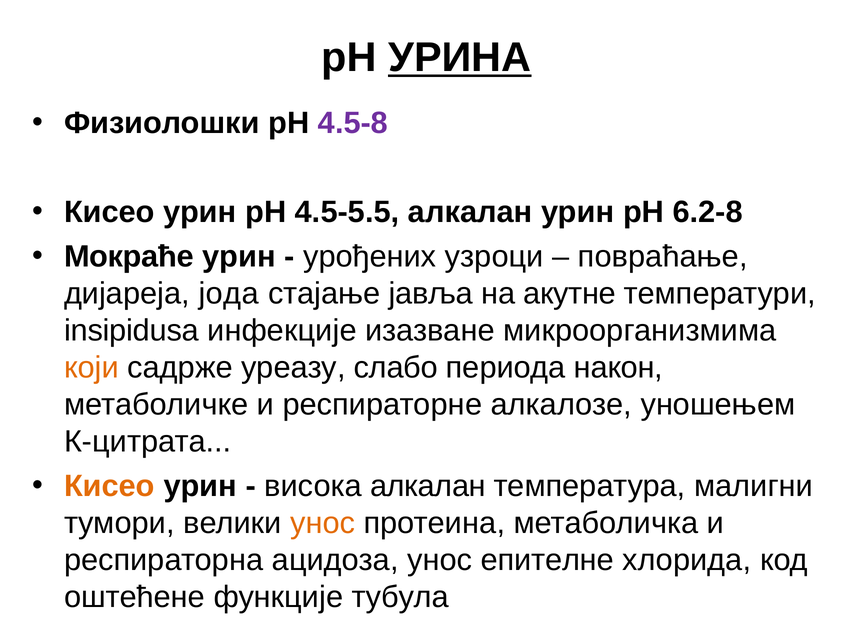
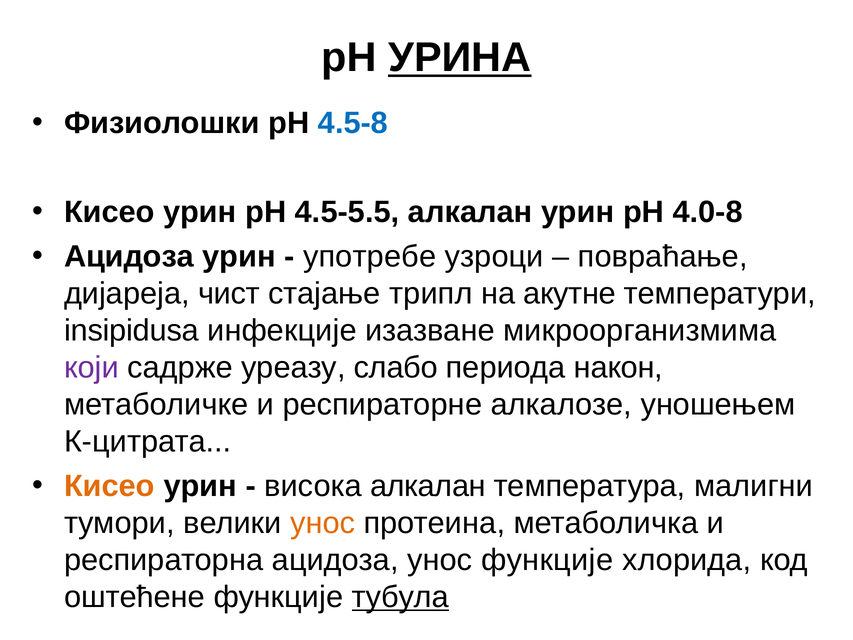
4.5-8 colour: purple -> blue (353, 123)
6.2-8: 6.2-8 -> 4.0-8 (708, 212)
Мокраће: Мокраће -> Ацидоза (129, 257)
урођених: урођених -> употребе (370, 257)
јода: јода -> чист (229, 294)
јавља: јавља -> трипл (431, 294)
који colour: orange -> purple (91, 368)
унос епителне: епителне -> функције (547, 560)
тубула underline: none -> present (400, 597)
